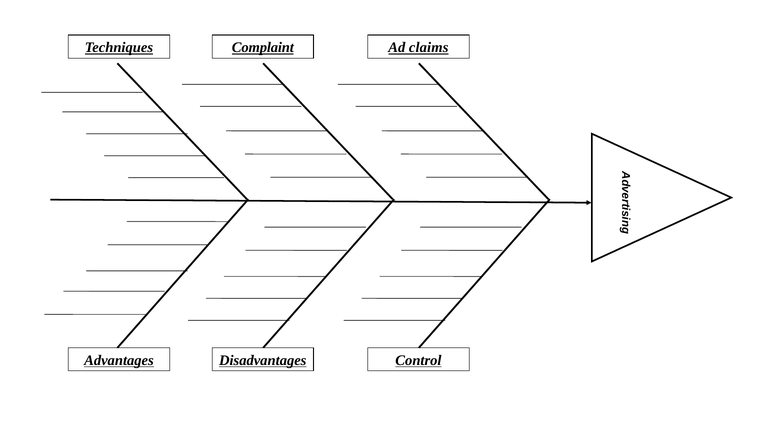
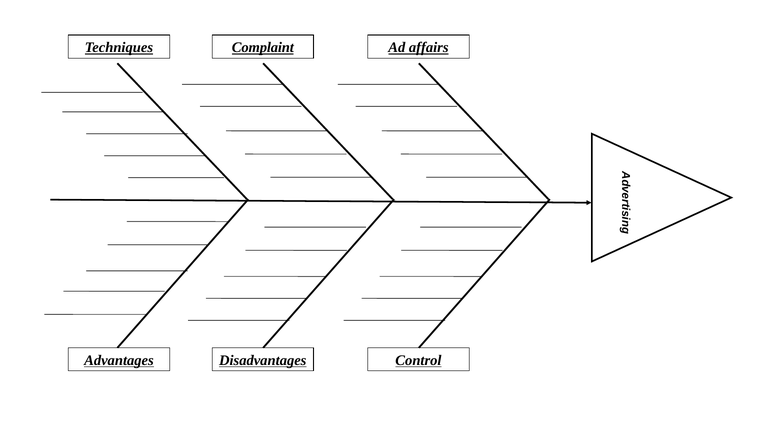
claims: claims -> affairs (429, 48)
